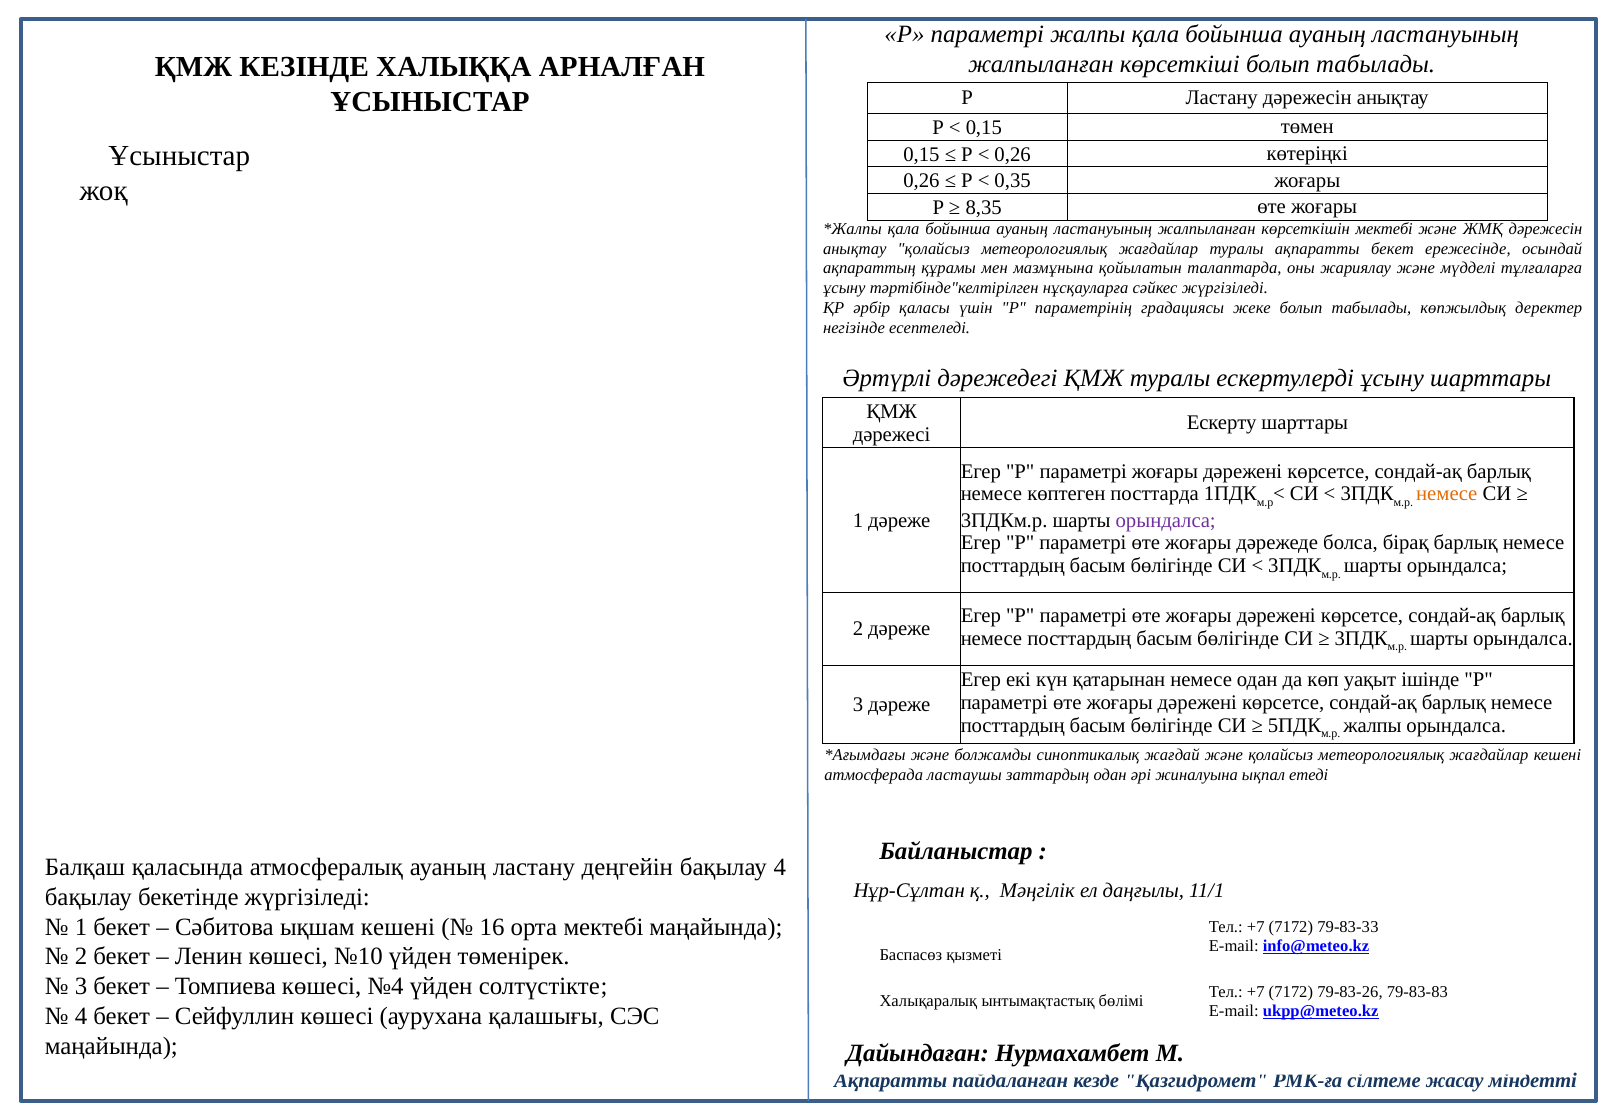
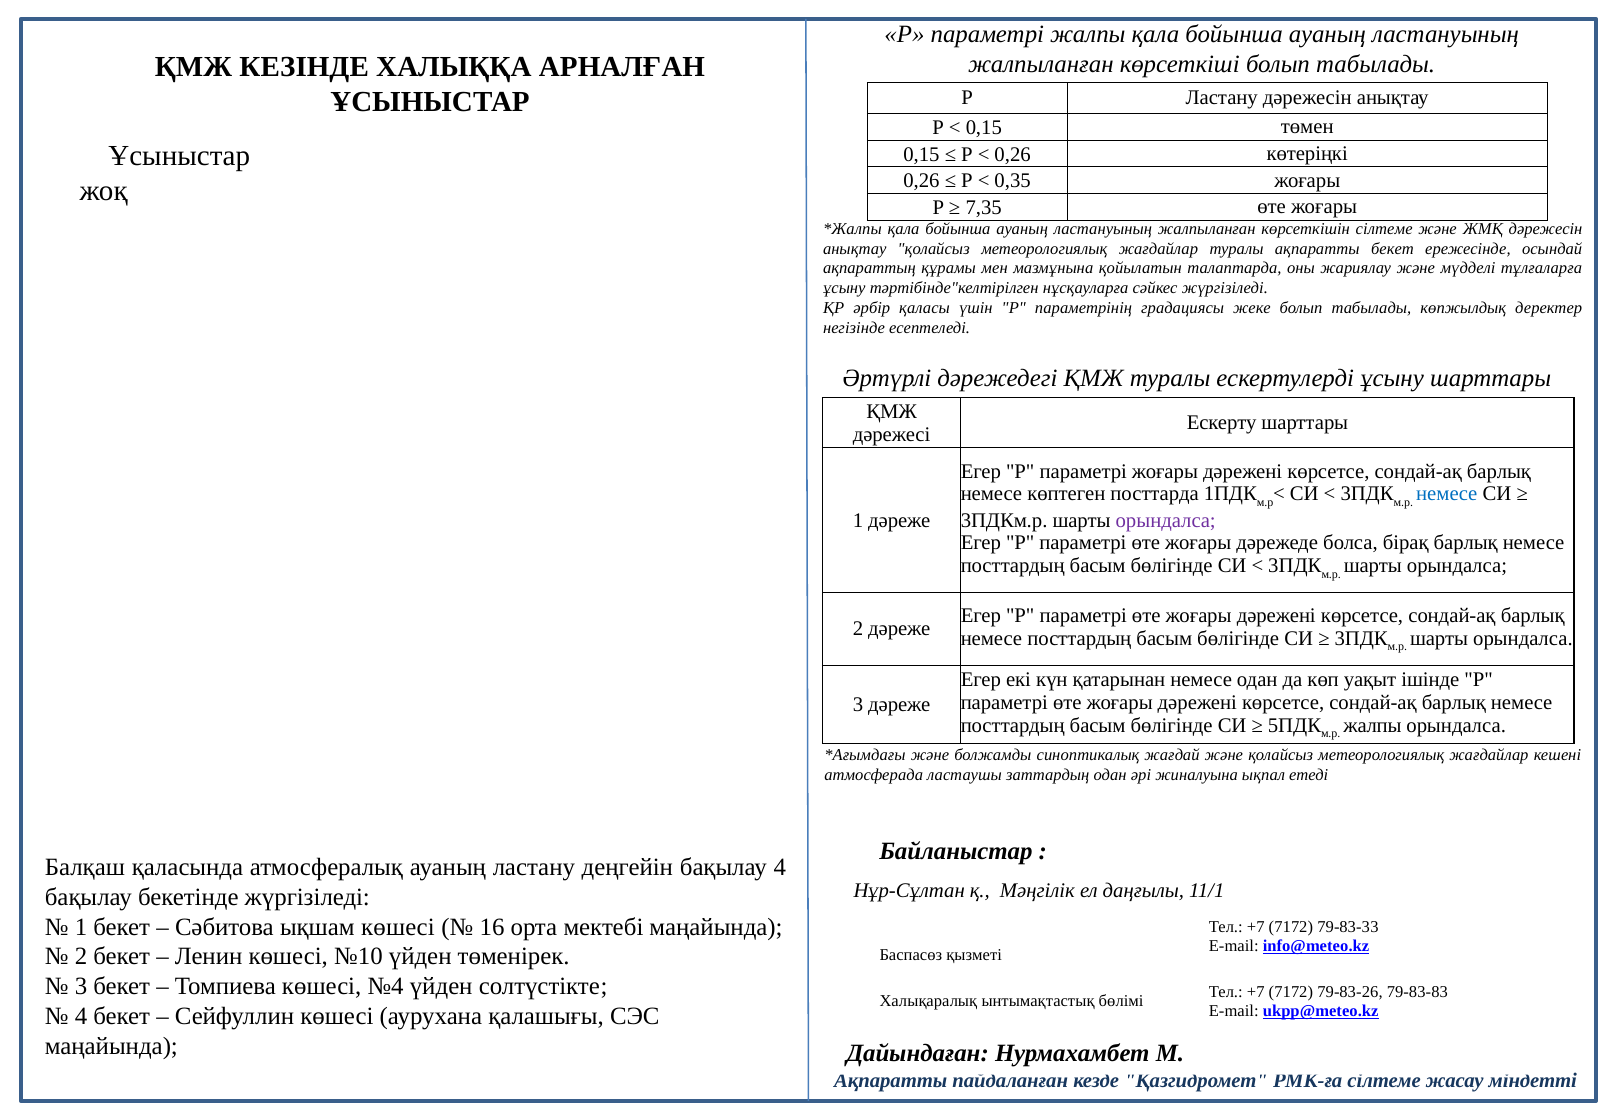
8,35: 8,35 -> 7,35 (984, 208)
көрсеткішін мектебі: мектебі -> сілтеме (1384, 229)
немесе colour: orange -> blue (1447, 494)
ықшам кешені: кешені -> көшесі (398, 926)
